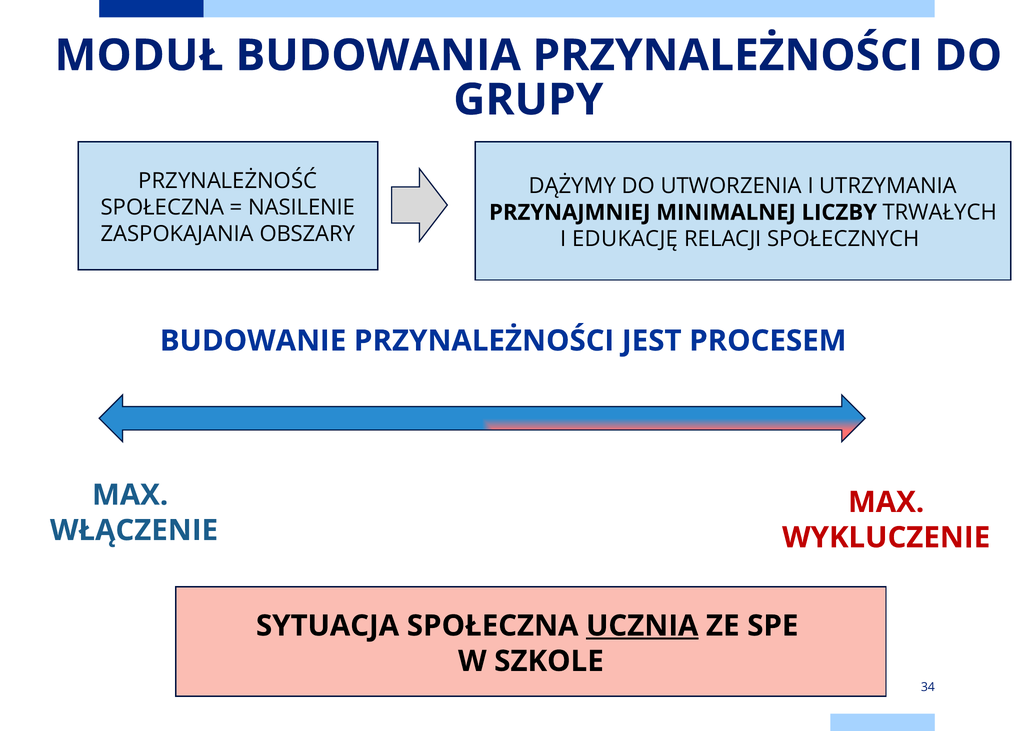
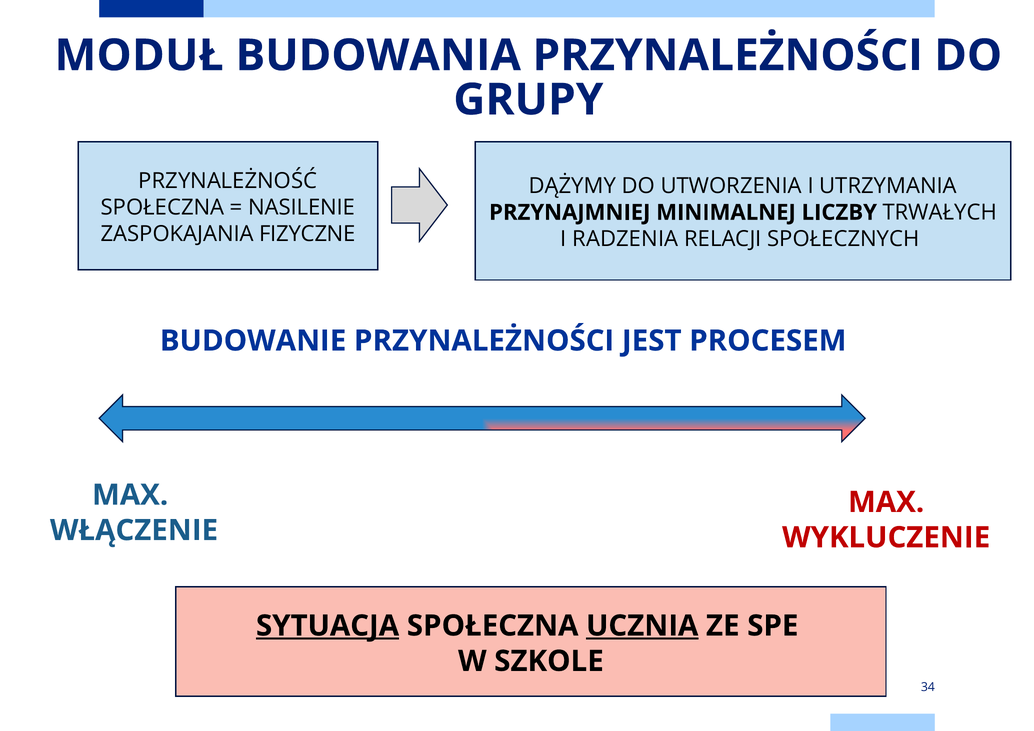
OBSZARY: OBSZARY -> FIZYCZNE (307, 234)
EDUKACJĘ: EDUKACJĘ -> RADZENIA (625, 239)
SYTUACJA underline: none -> present (328, 626)
